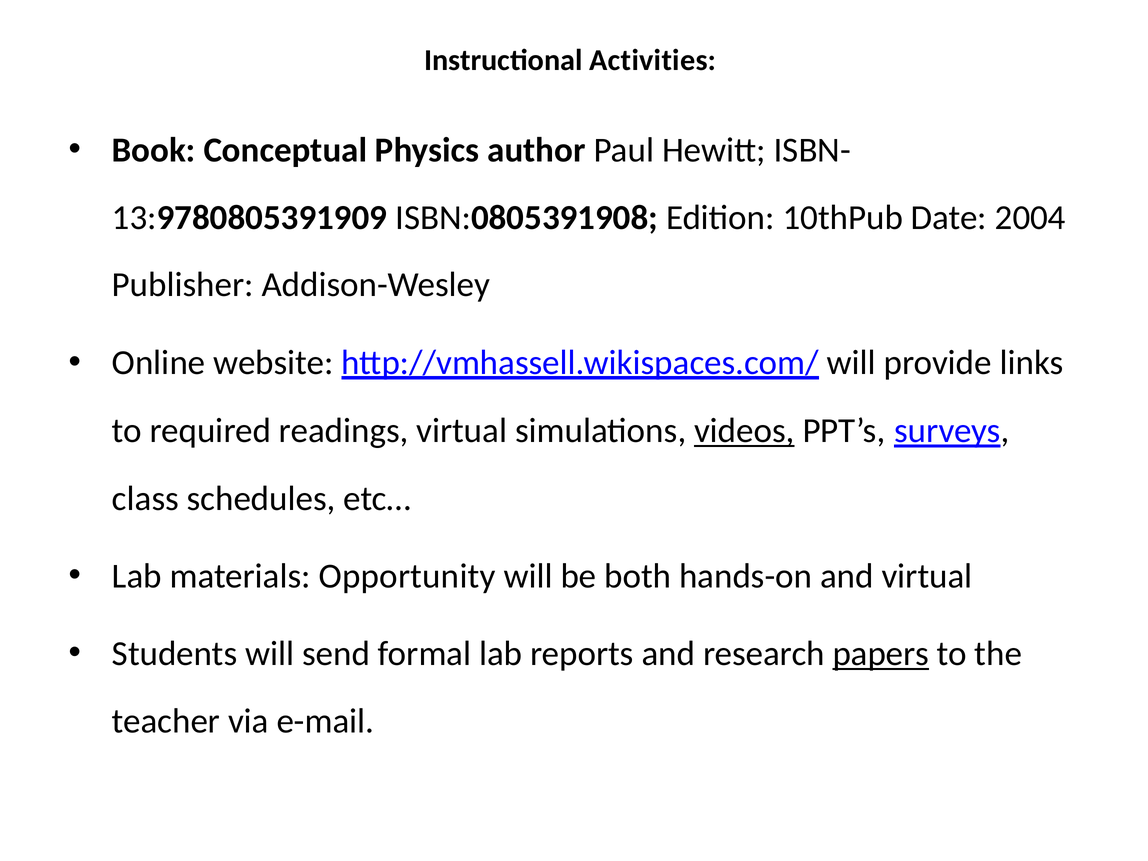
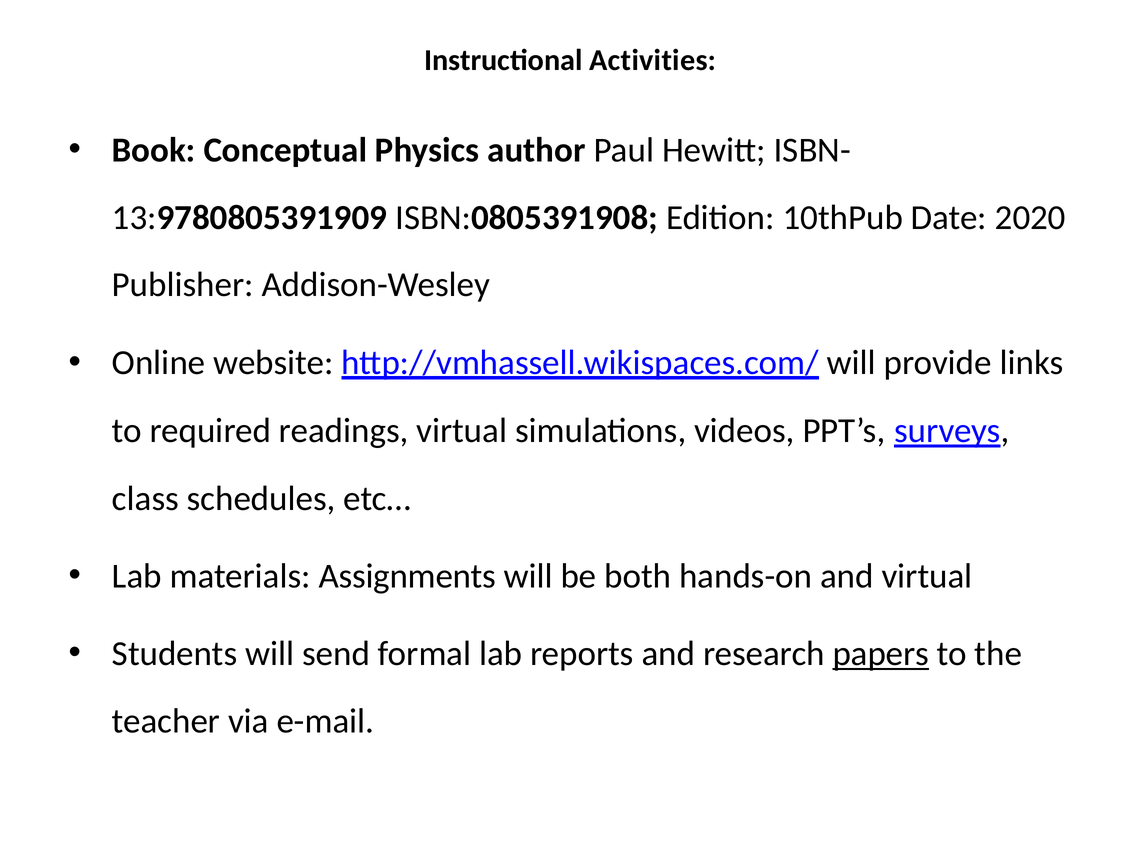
2004: 2004 -> 2020 (1030, 217)
videos underline: present -> none (744, 431)
Opportunity: Opportunity -> Assignments (407, 576)
